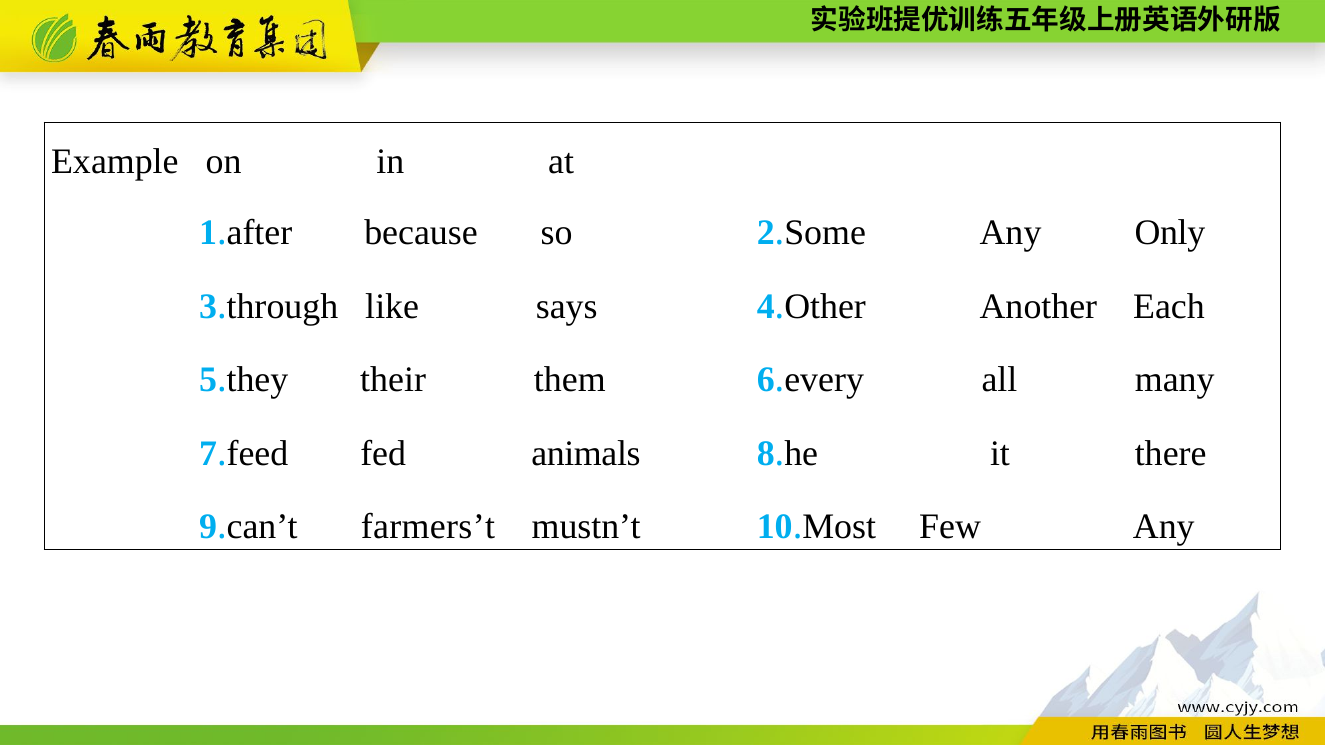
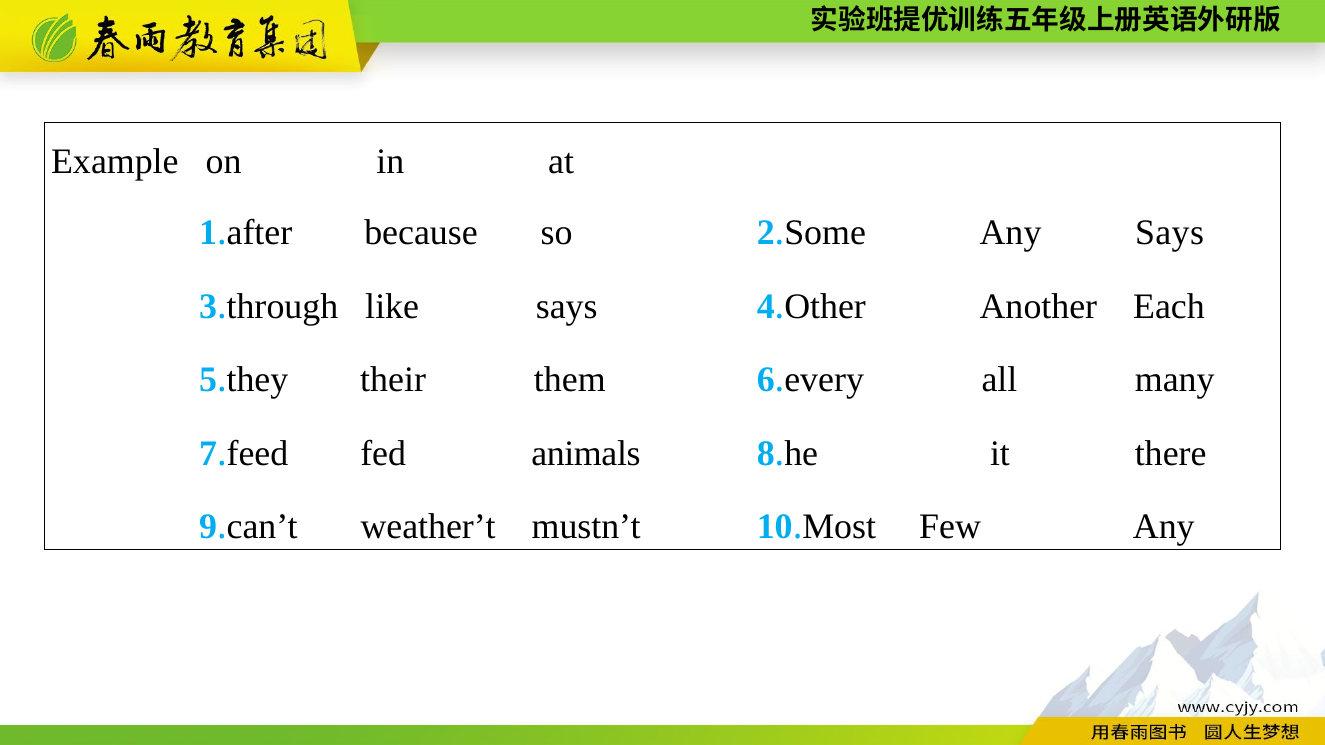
Any Only: Only -> Says (1170, 233)
farmers’t: farmers’t -> weather’t (428, 527)
